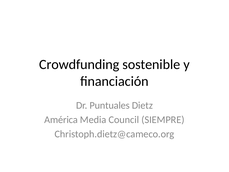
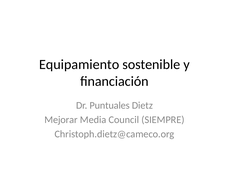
Crowdfunding: Crowdfunding -> Equipamiento (79, 64)
América: América -> Mejorar (61, 120)
